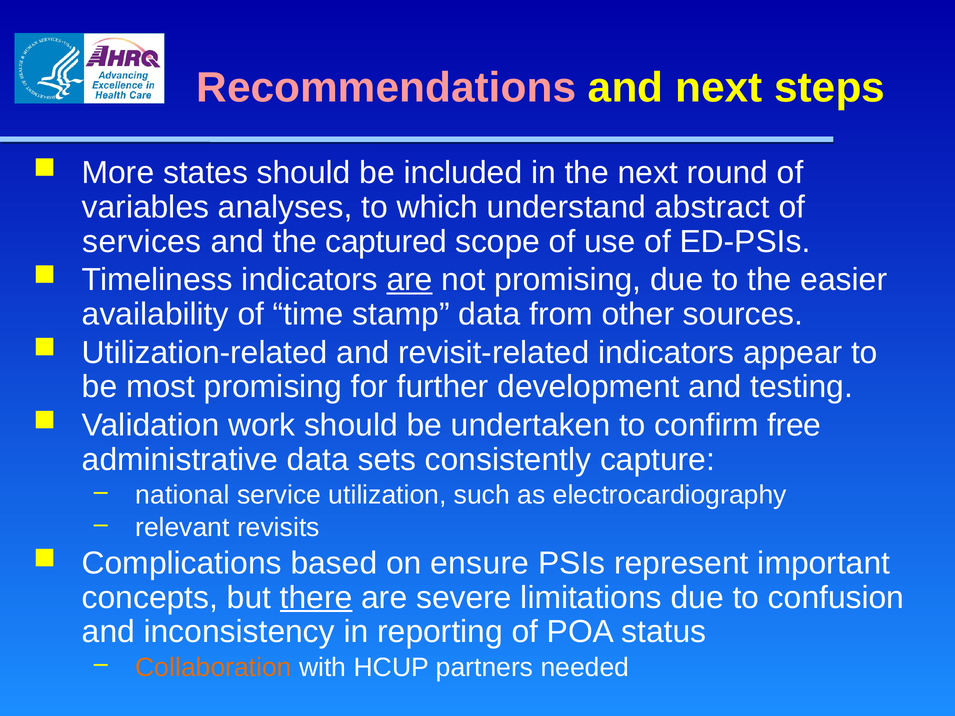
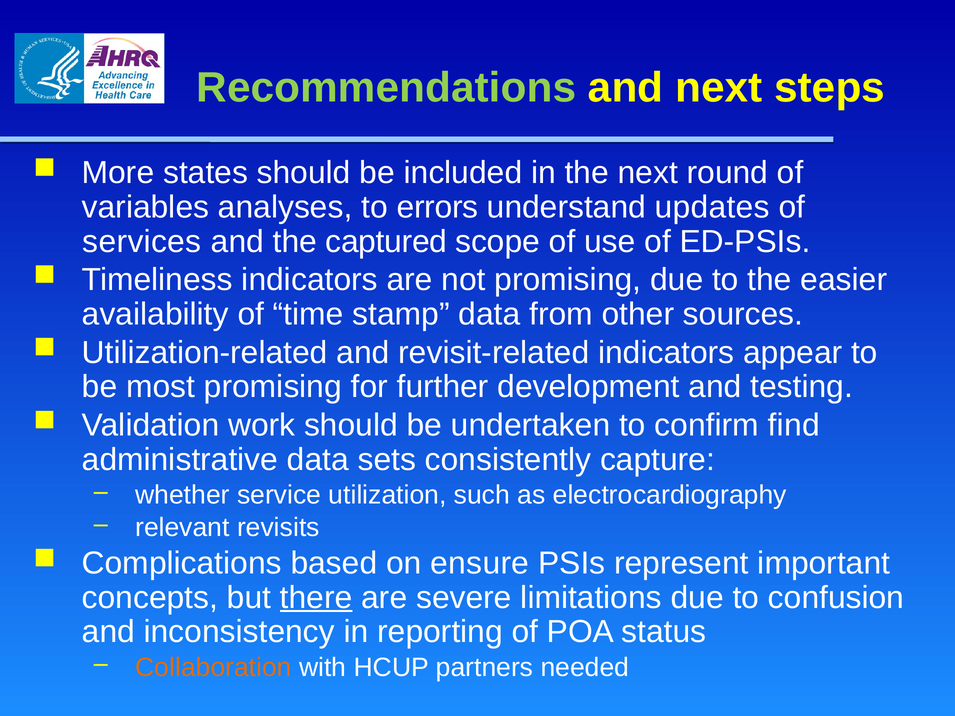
Recommendations colour: pink -> light green (386, 88)
which: which -> errors (438, 207)
abstract: abstract -> updates (712, 207)
are underline: present -> none (410, 280)
free: free -> find (794, 425)
national: national -> whether (182, 495)
